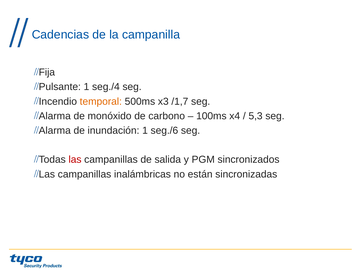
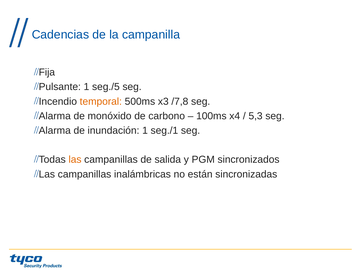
seg./4: seg./4 -> seg./5 (106, 87)
/1,7: /1,7 -> /7,8 (180, 101)
seg./6: seg./6 -> seg./1 (164, 131)
las colour: red -> orange (75, 160)
